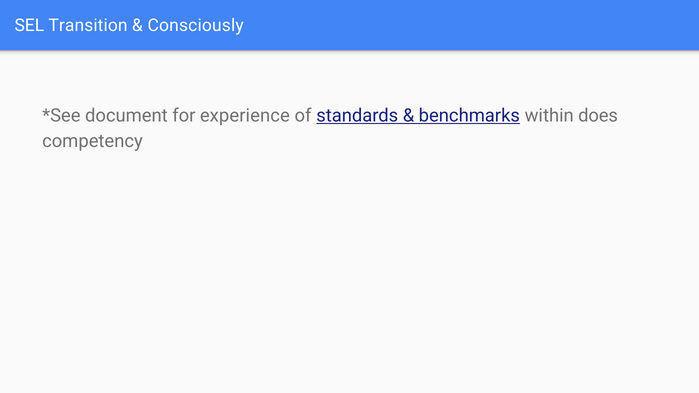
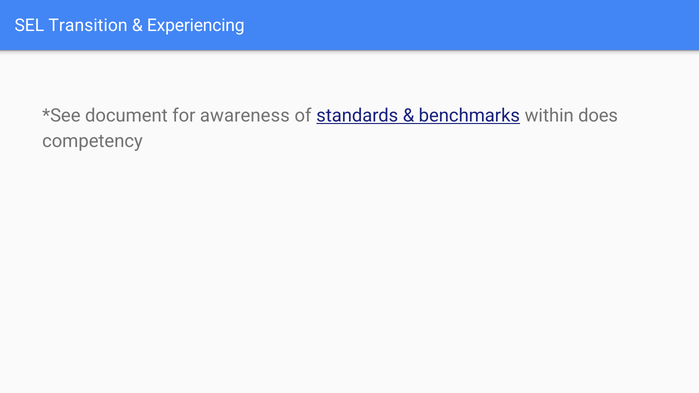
Consciously: Consciously -> Experiencing (196, 25)
experience: experience -> awareness (245, 116)
